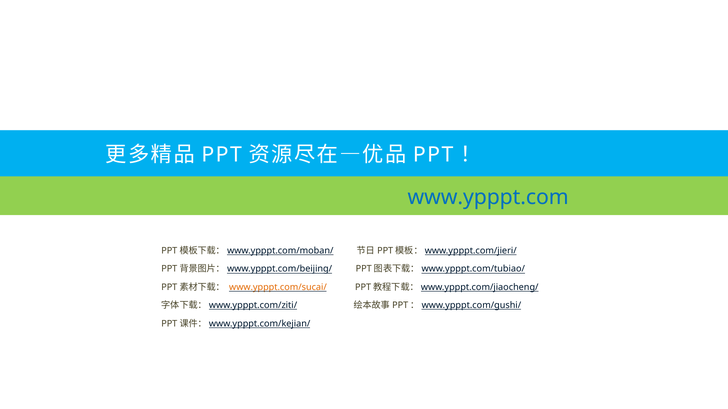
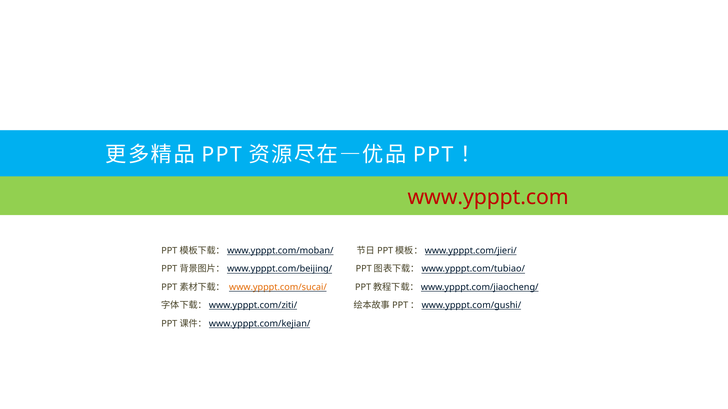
www.ypppt.com colour: blue -> red (488, 197)
